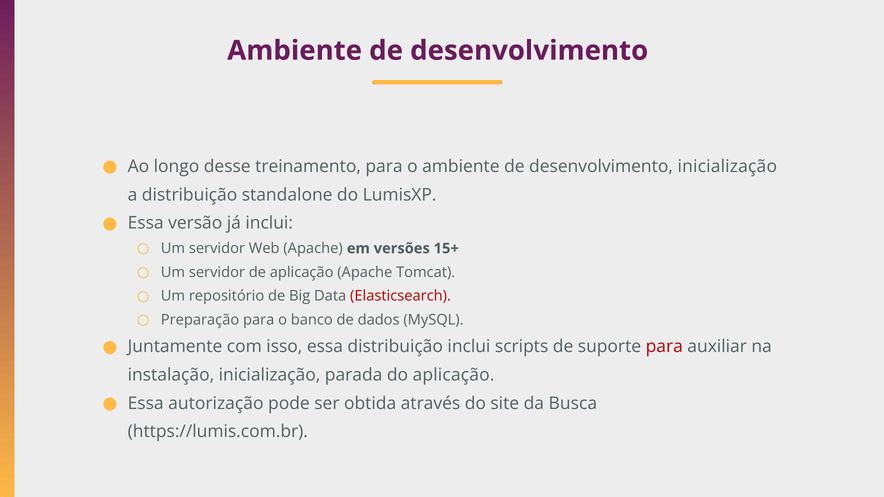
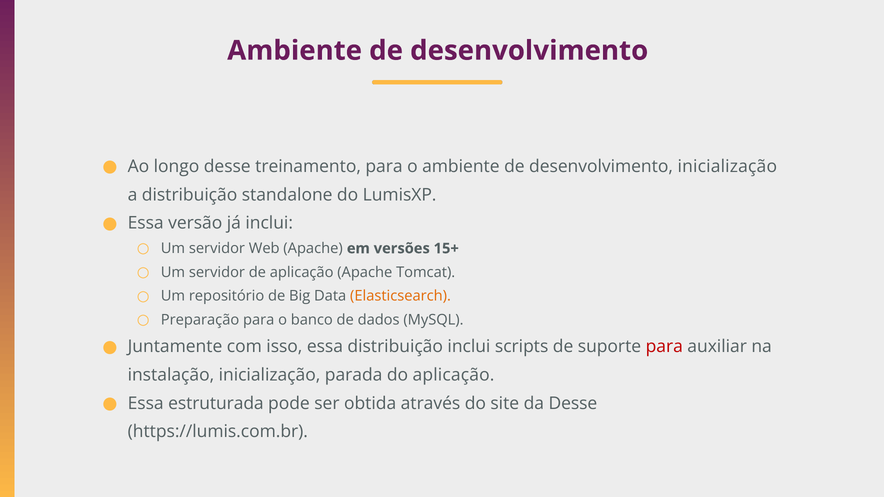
Elasticsearch colour: red -> orange (401, 296)
autorização: autorização -> estruturada (216, 404)
da Busca: Busca -> Desse (573, 404)
